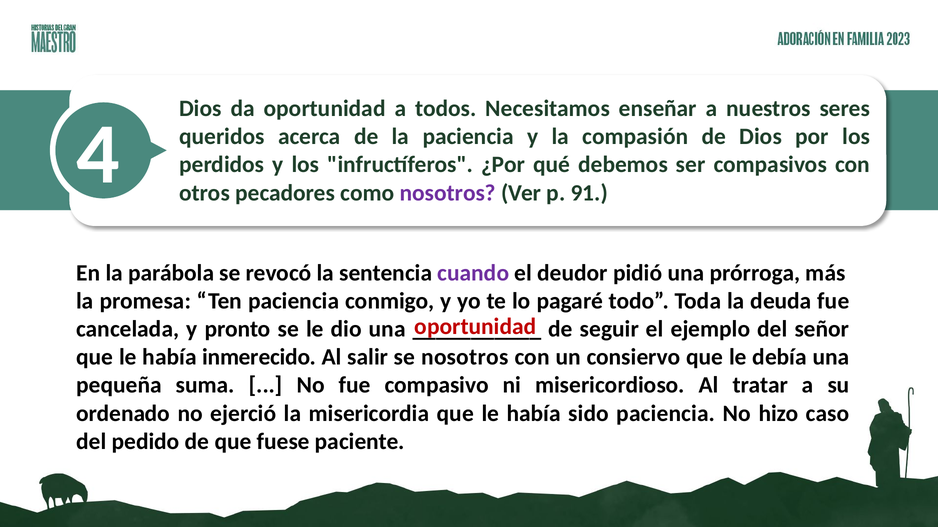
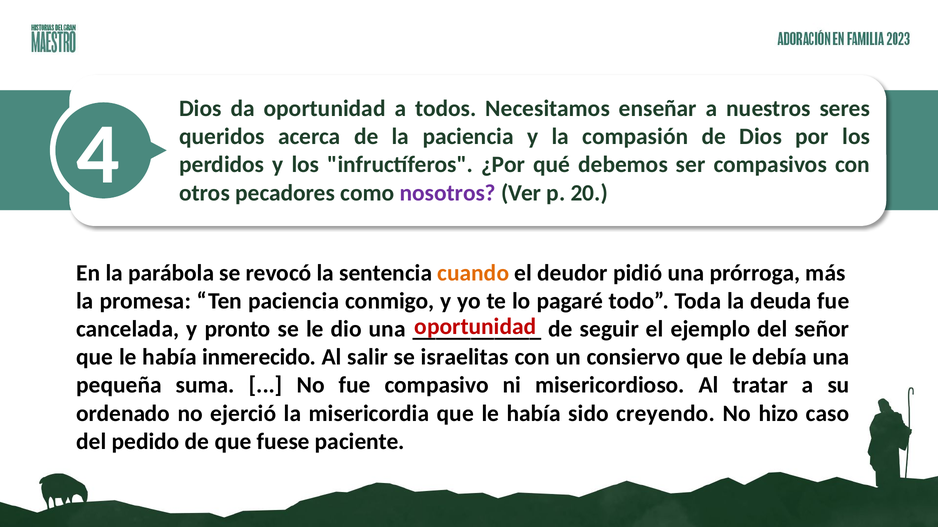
91: 91 -> 20 (589, 193)
cuando colour: purple -> orange (473, 273)
se nosotros: nosotros -> israelitas (465, 358)
sido paciencia: paciencia -> creyendo (666, 414)
